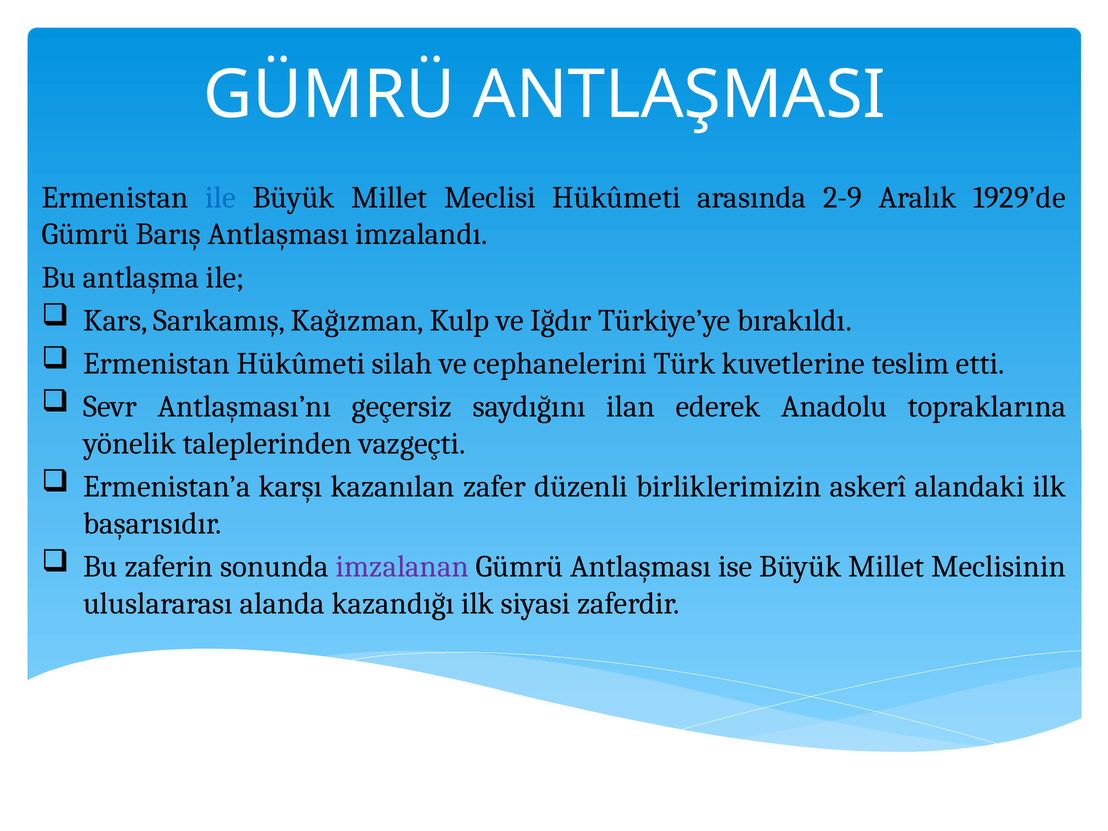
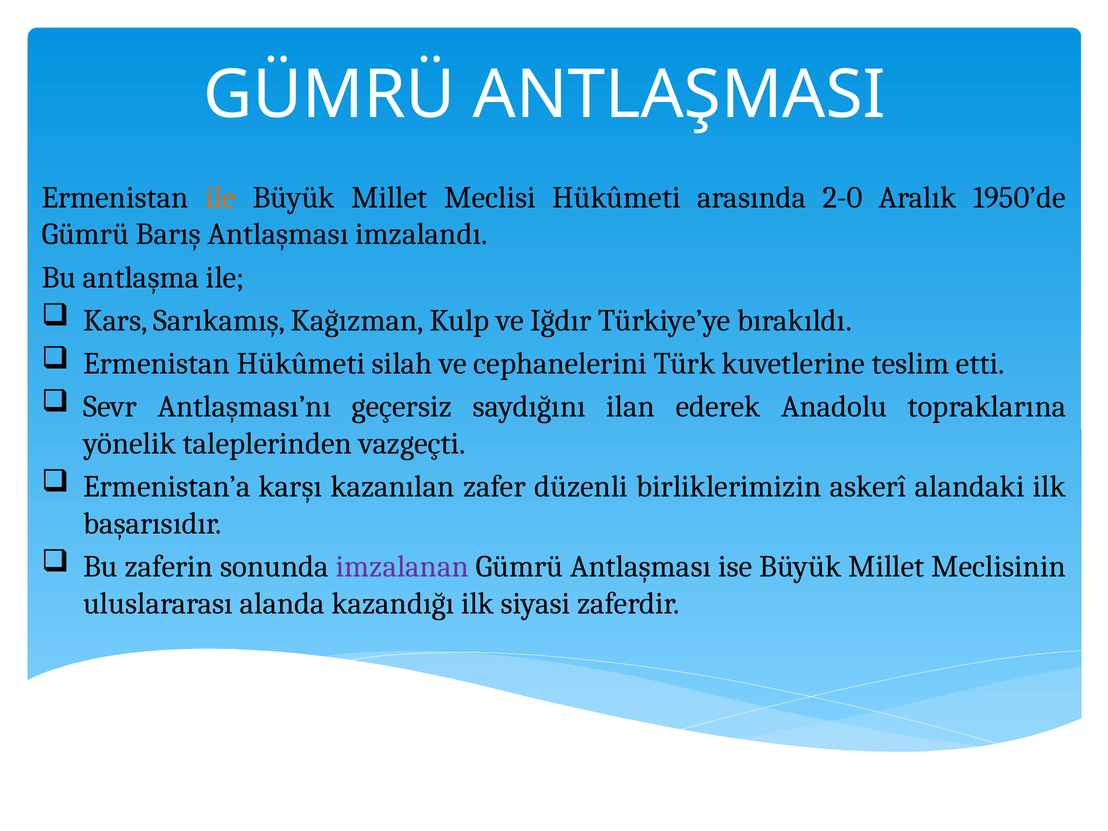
ile colour: blue -> orange (221, 197)
2-9: 2-9 -> 2-0 (843, 197)
1929’de: 1929’de -> 1950’de (1019, 197)
